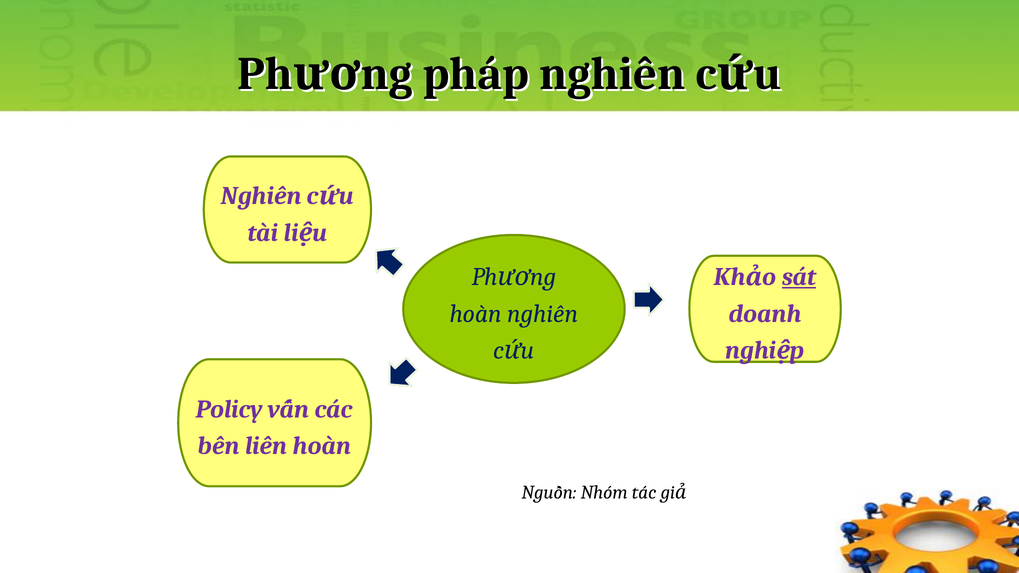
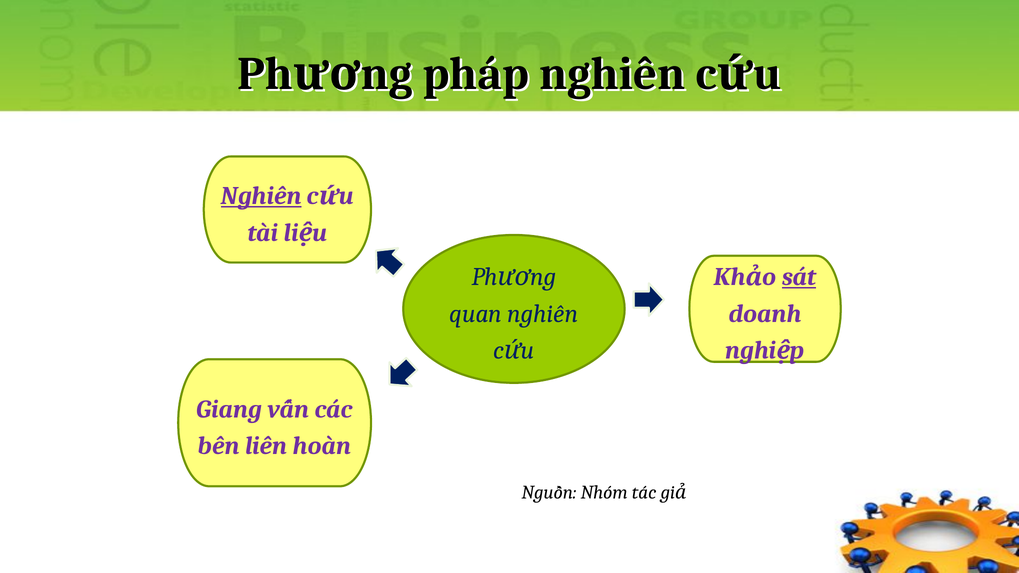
Nghiên underline: none -> present (261, 196)
hoàn: hoàn -> quan (476, 314)
Policy: Policy -> Giang (229, 409)
